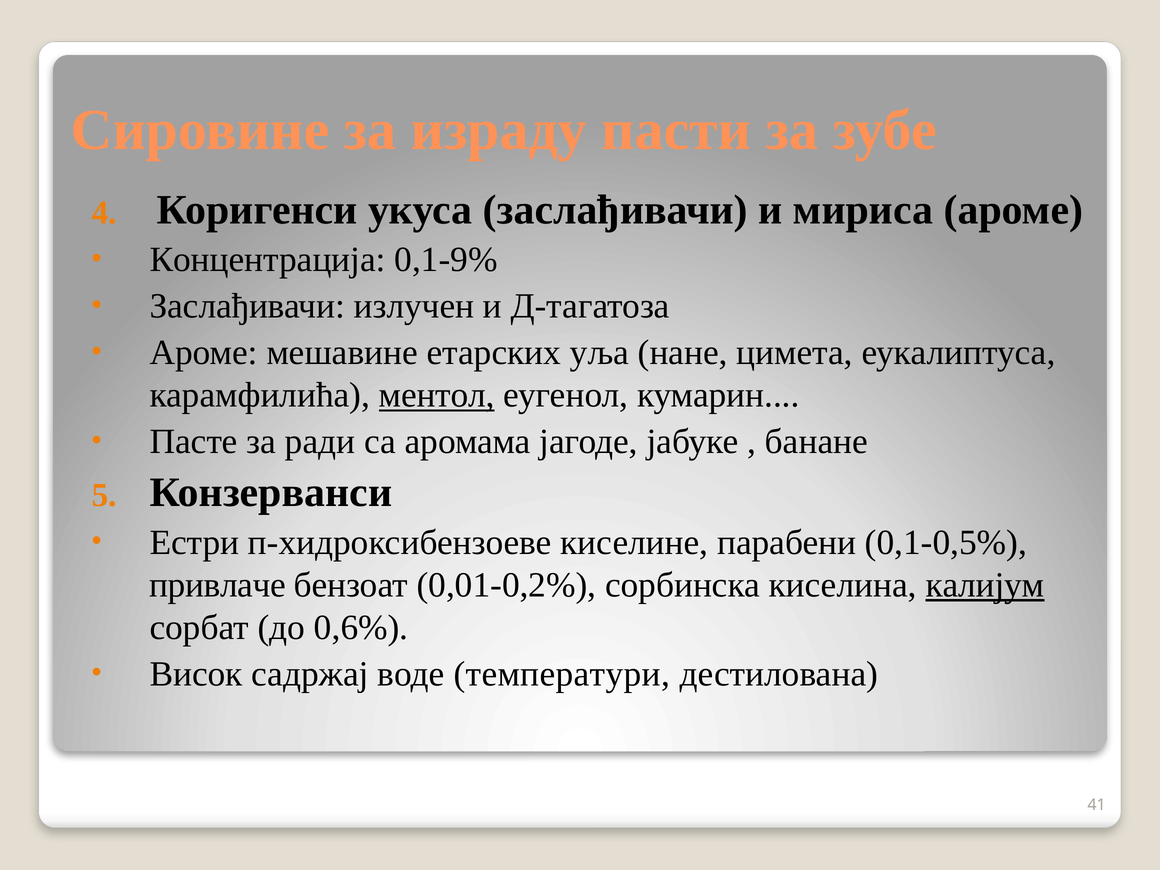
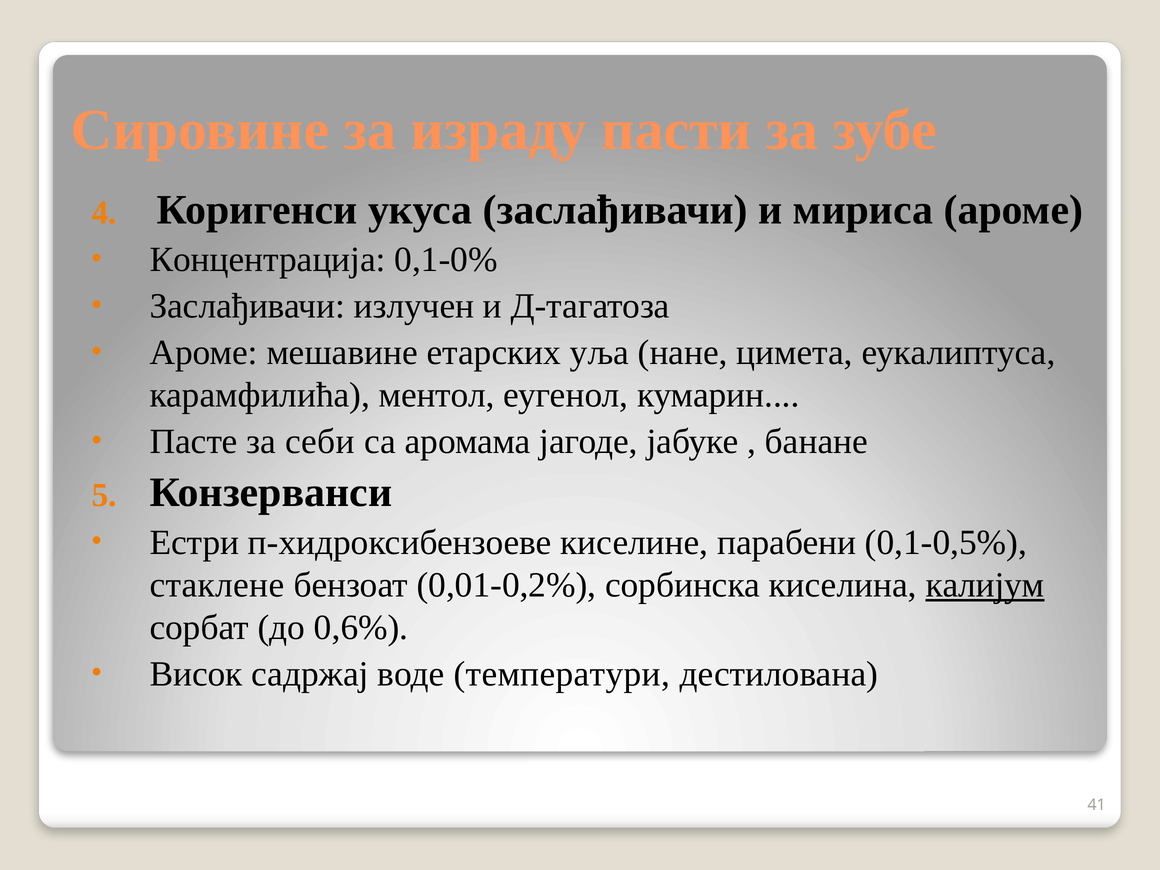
0,1-9%: 0,1-9% -> 0,1-0% (446, 260)
ментол underline: present -> none (437, 395)
ради: ради -> себи (320, 442)
привлаче: привлаче -> стаклене (217, 585)
